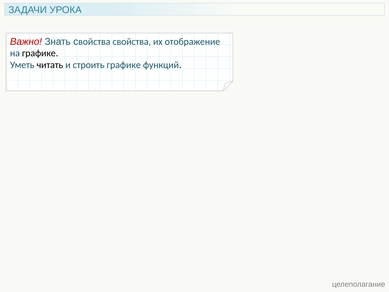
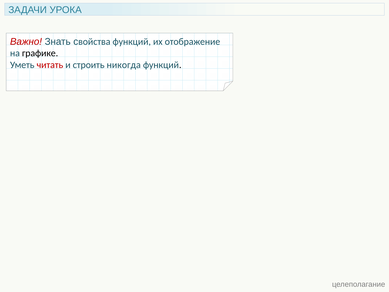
свойства свойства: свойства -> функций (132, 42)
читать colour: black -> red (50, 65)
строить графике: графике -> никогда (124, 65)
